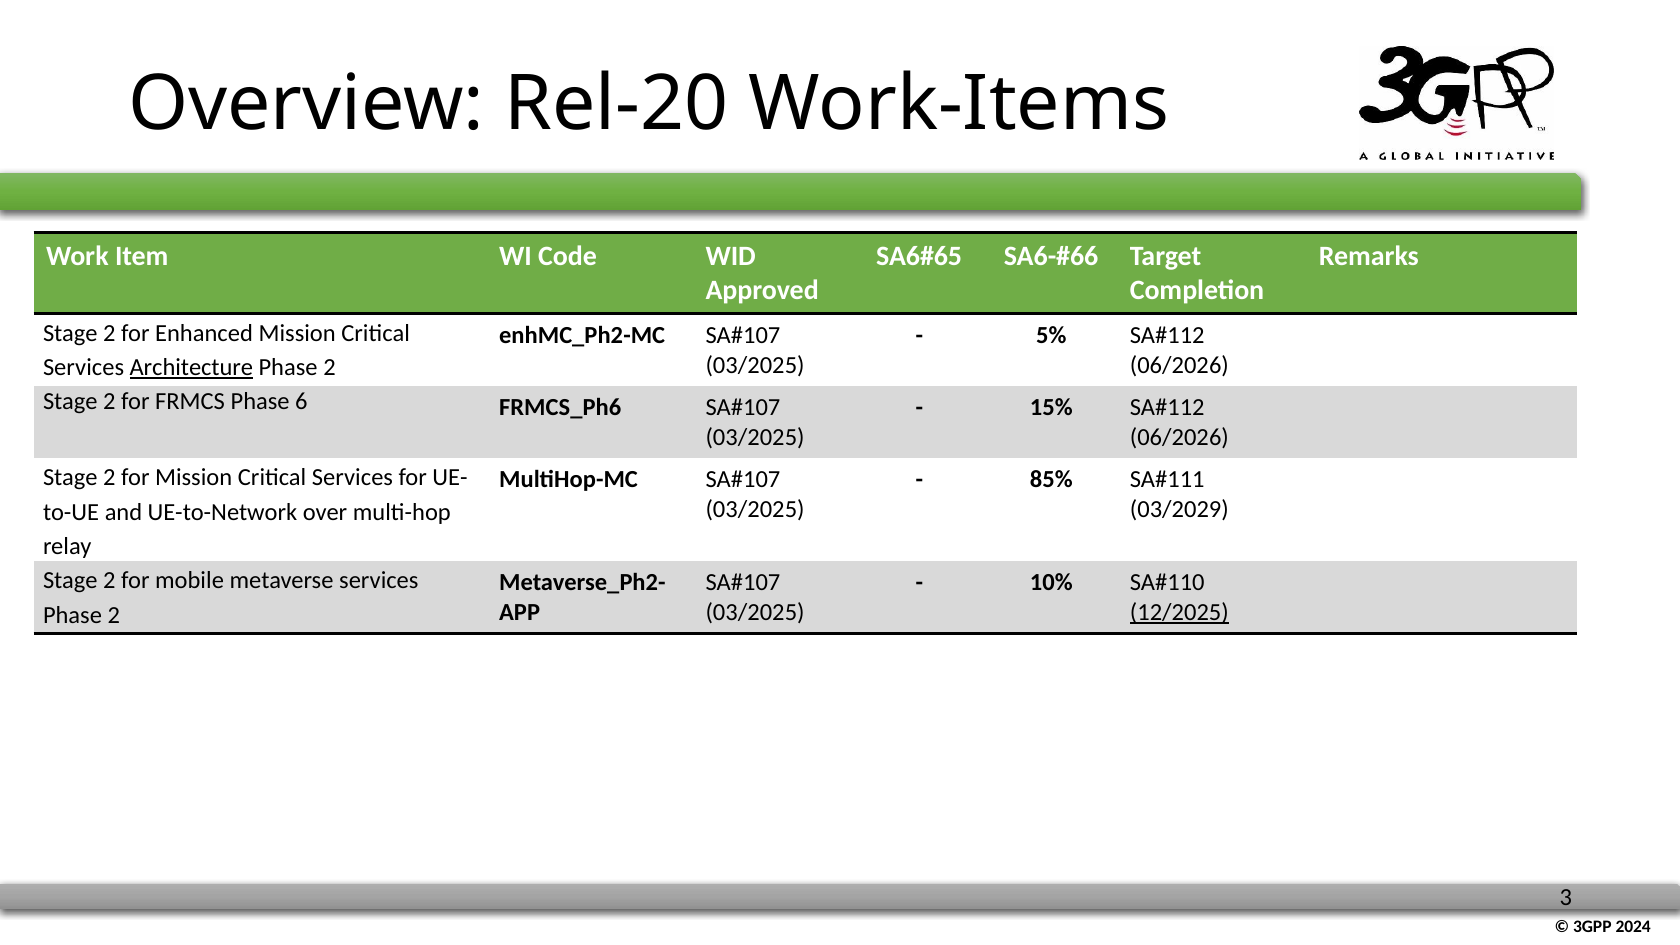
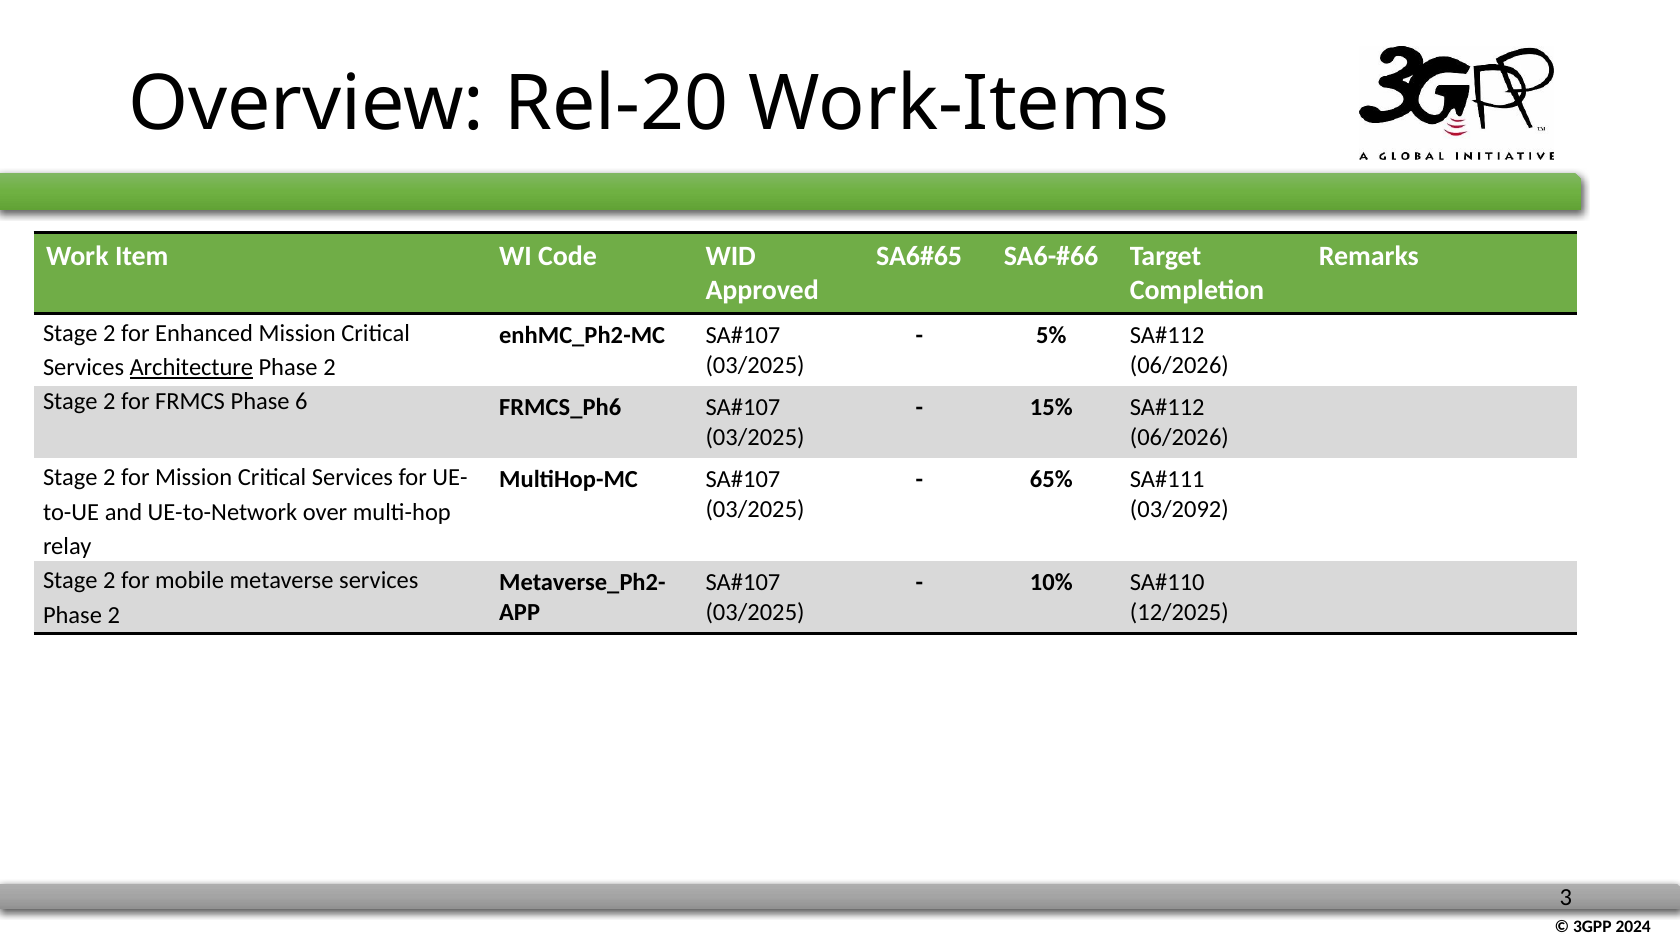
85%: 85% -> 65% (1051, 480)
03/2029: 03/2029 -> 03/2092 (1179, 509)
12/2025 underline: present -> none (1179, 612)
